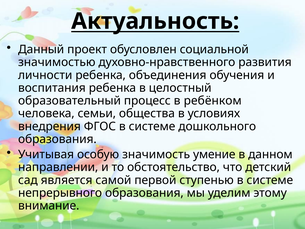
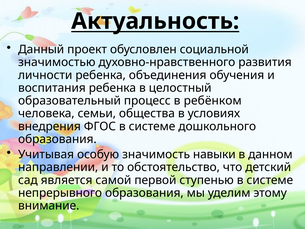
умение: умение -> навыки (214, 154)
